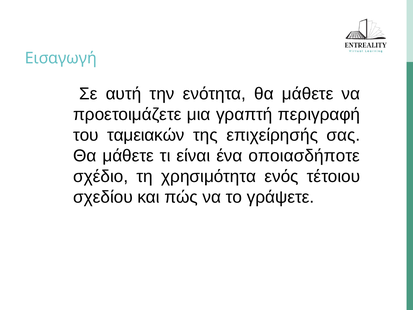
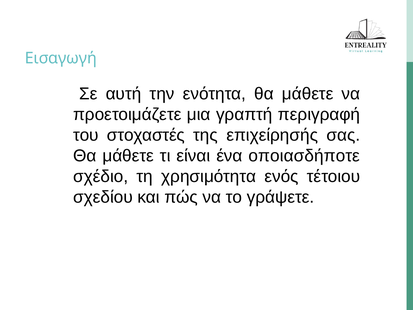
ταμειακών: ταμειακών -> στοχαστές (146, 135)
